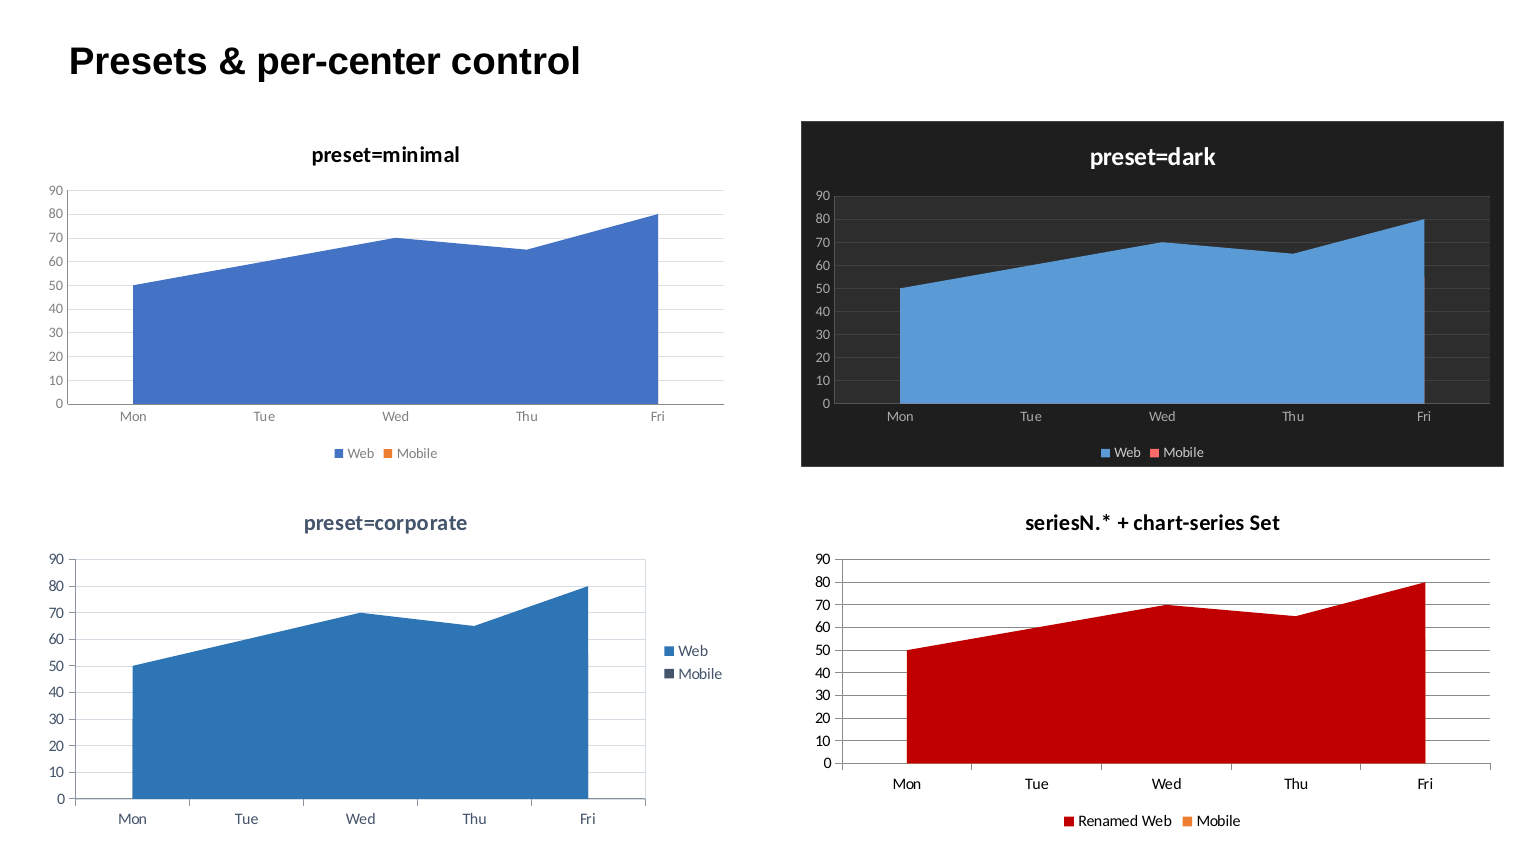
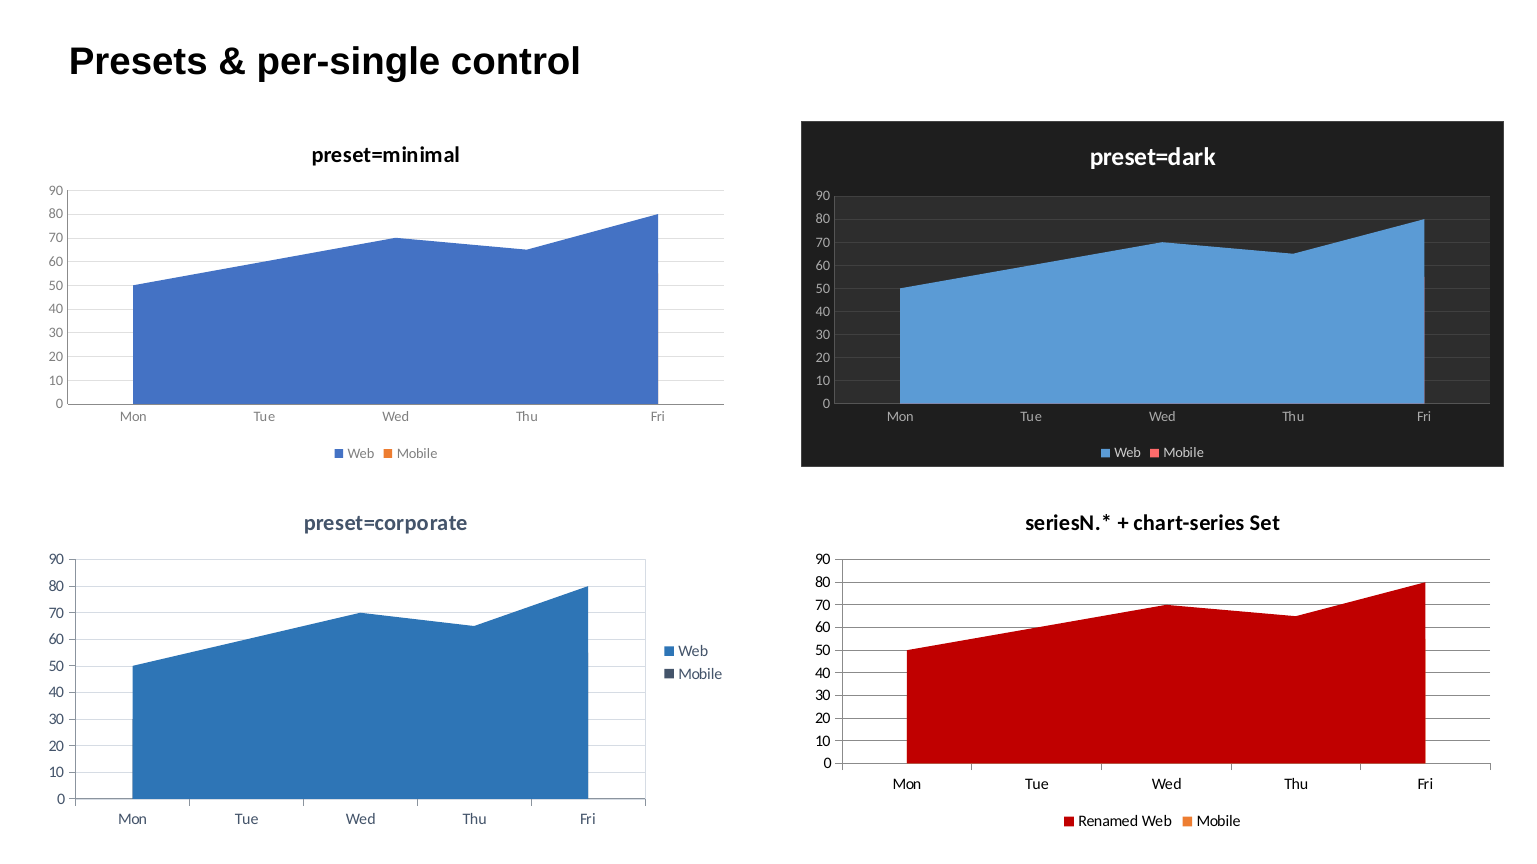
per-center: per-center -> per-single (349, 62)
